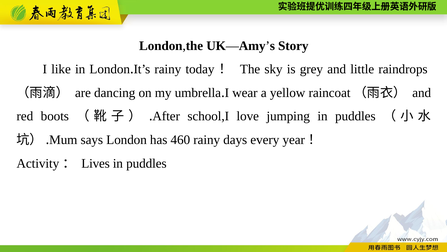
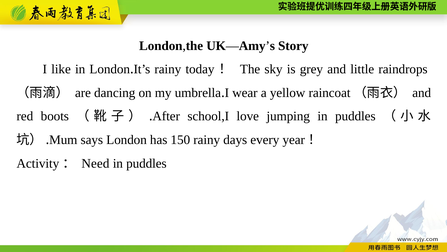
460: 460 -> 150 (180, 140)
Lives: Lives -> Need (95, 163)
